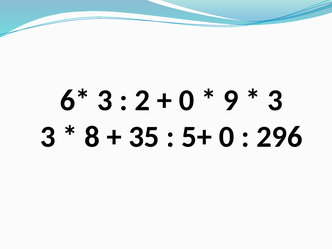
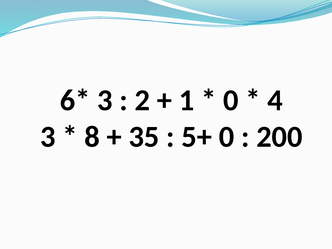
0: 0 -> 1 (187, 100)
9: 9 -> 0 (231, 100)
3: 3 -> 4 (275, 100)
296: 296 -> 200 (279, 137)
